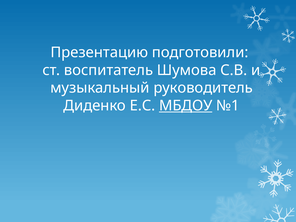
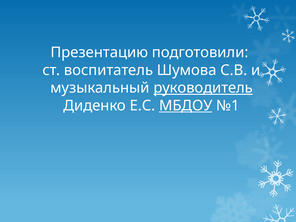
руководитель underline: none -> present (203, 88)
